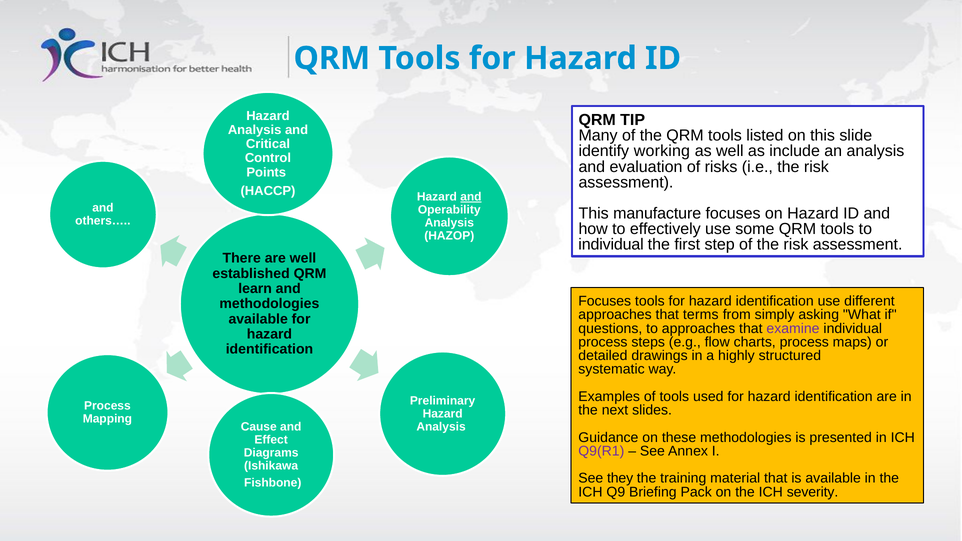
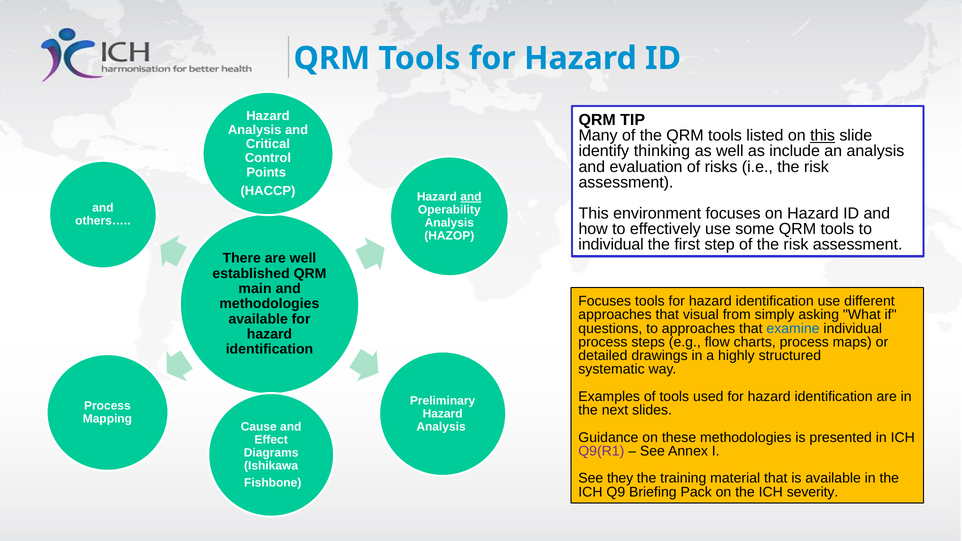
this underline: none -> present (823, 136)
working: working -> thinking (662, 151)
manufacture: manufacture -> environment (657, 213)
learn: learn -> main (255, 289)
terms: terms -> visual (701, 315)
examine colour: purple -> blue (793, 328)
